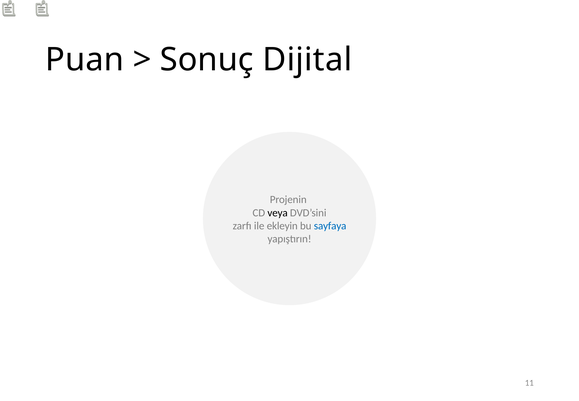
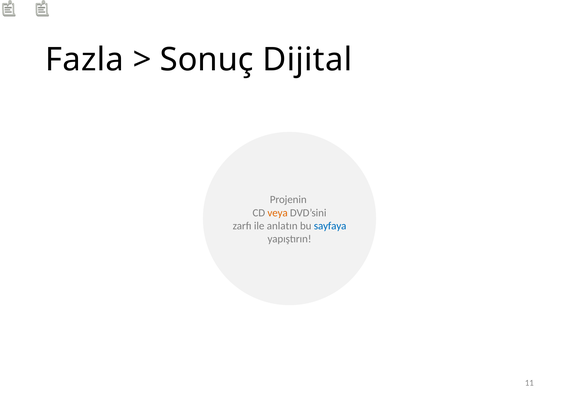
Puan: Puan -> Fazla (85, 60)
veya colour: black -> orange (278, 213)
ekleyin: ekleyin -> anlatın (282, 226)
